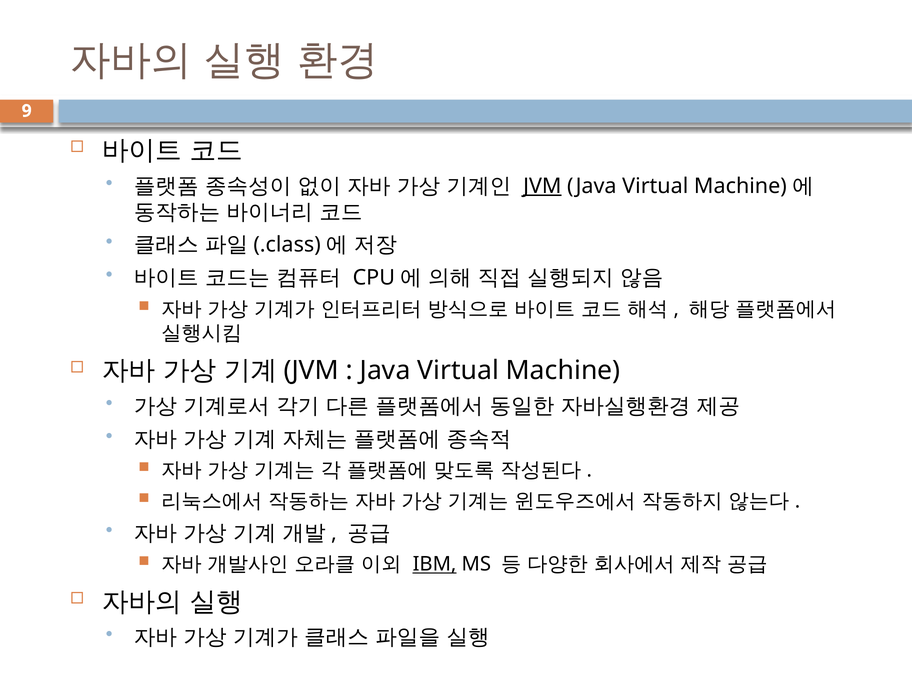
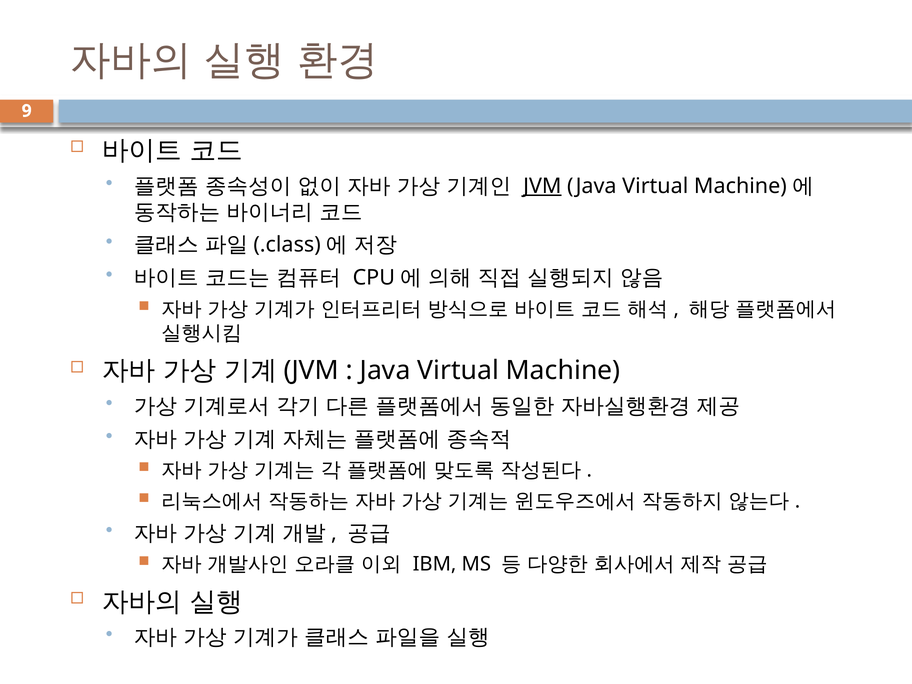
IBM underline: present -> none (435, 564)
